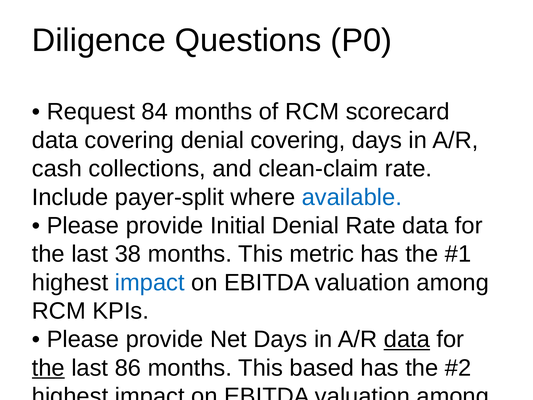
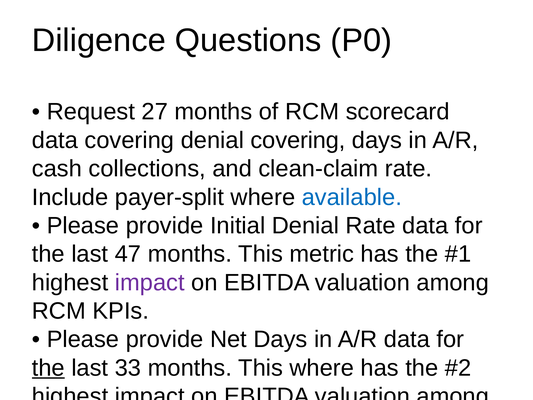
84: 84 -> 27 (155, 112)
38: 38 -> 47 (128, 254)
impact colour: blue -> purple (150, 282)
data underline: present -> none (407, 339)
86: 86 -> 33 (128, 368)
This based: based -> where (322, 368)
